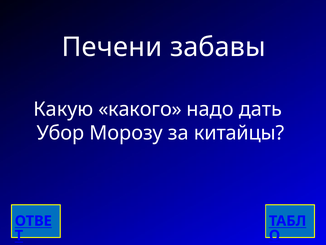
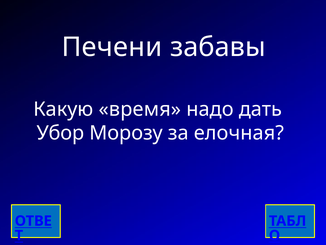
какого: какого -> время (140, 109)
китайцы: китайцы -> елочная (239, 133)
